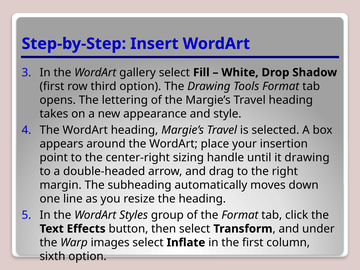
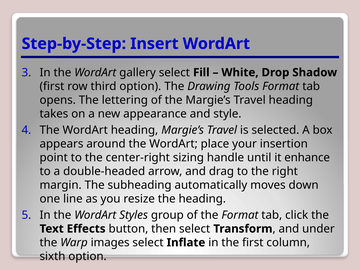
it drawing: drawing -> enhance (307, 158)
